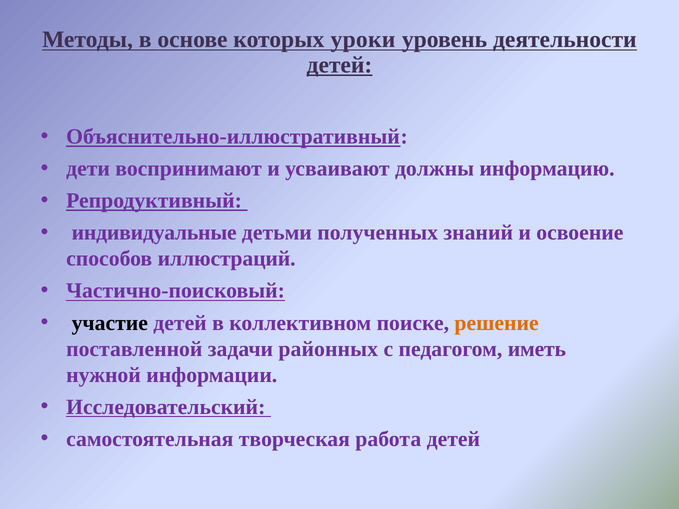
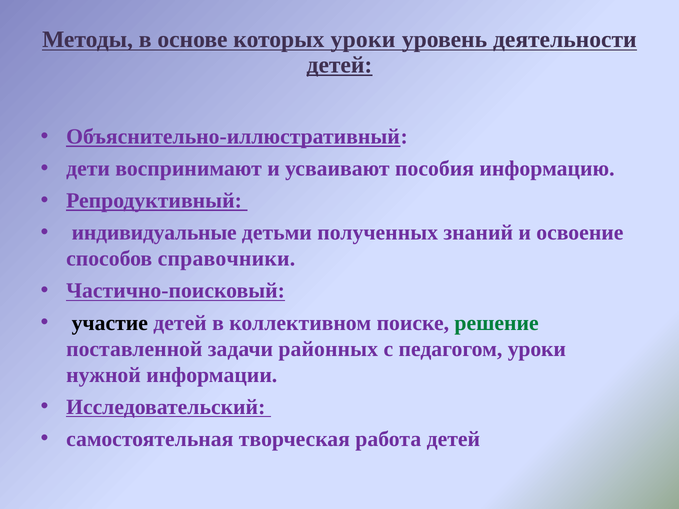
должны: должны -> пособия (435, 169)
иллюстраций: иллюстраций -> справочники (226, 259)
решение colour: orange -> green (497, 323)
педагогом иметь: иметь -> уроки (537, 349)
